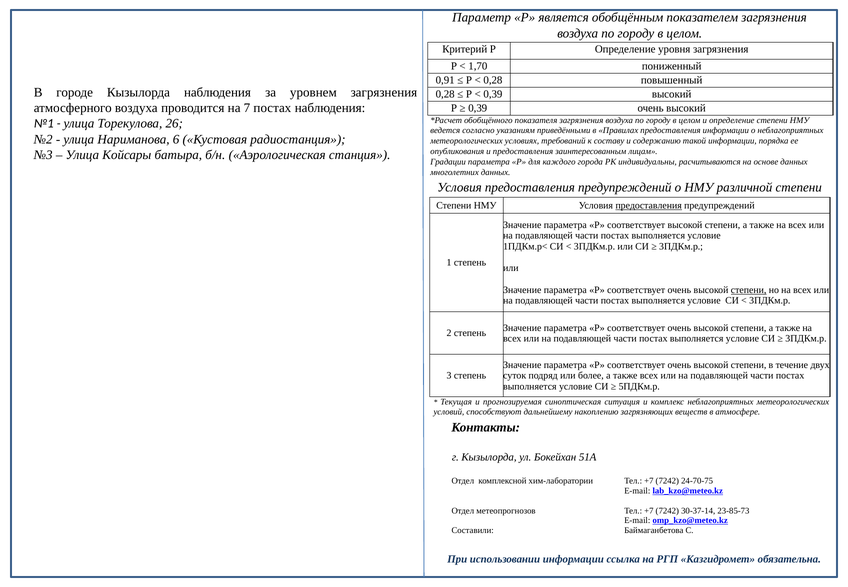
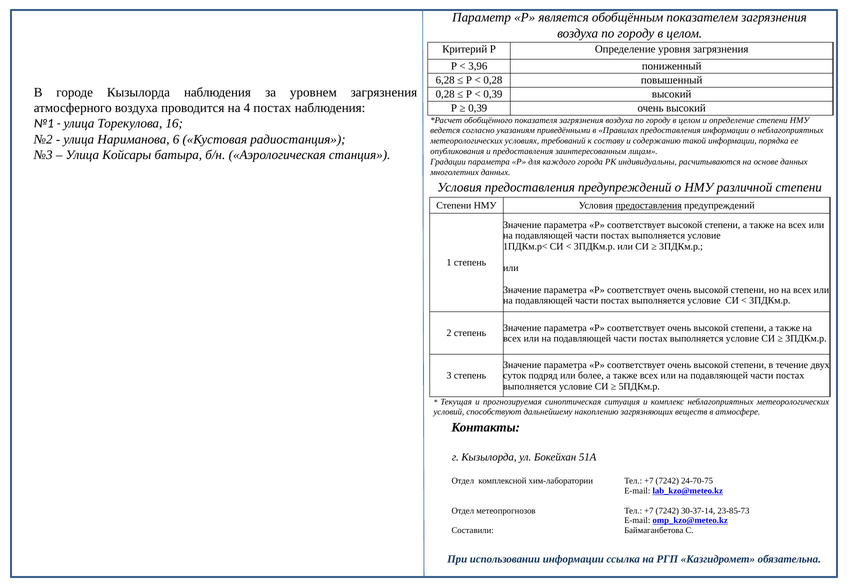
1,70: 1,70 -> 3,96 (478, 66)
0,91: 0,91 -> 6,28 (445, 80)
7: 7 -> 4 (247, 108)
26: 26 -> 16 (174, 124)
степени underline: present -> none (749, 290)
